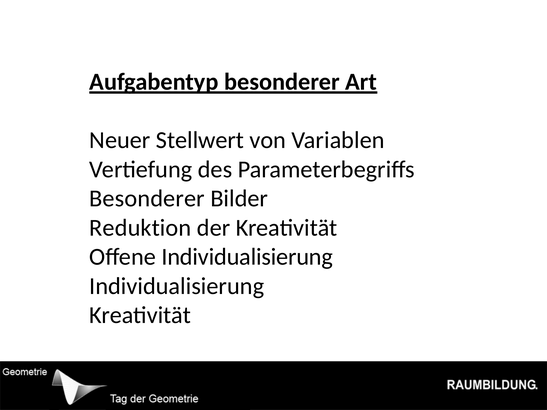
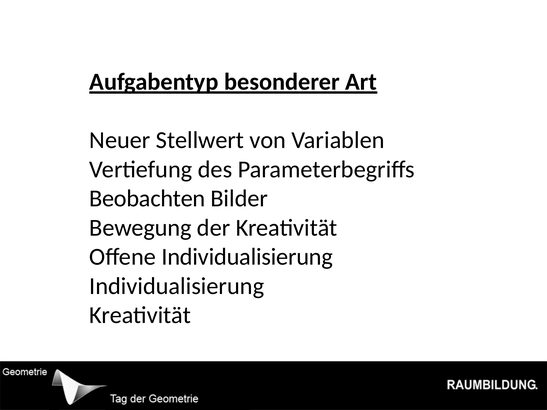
Besonderer: Besonderer -> Beobachten (147, 199)
Reduktion: Reduktion -> Bewegung (140, 228)
